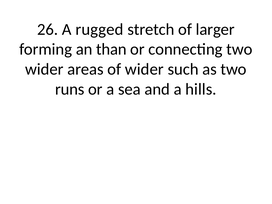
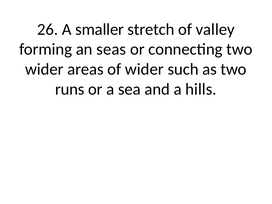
rugged: rugged -> smaller (100, 29)
larger: larger -> valley (215, 29)
than: than -> seas (111, 49)
